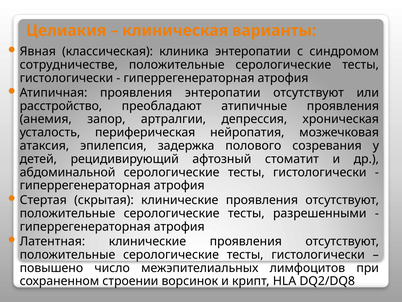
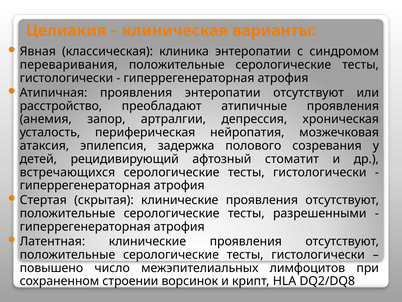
сотрудничестве: сотрудничестве -> переваривания (69, 65)
абдоминальной: абдоминальной -> встречающихся (67, 172)
